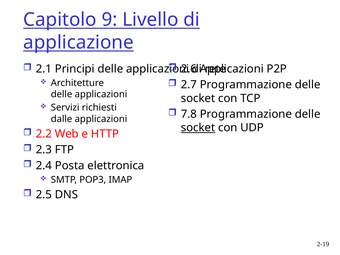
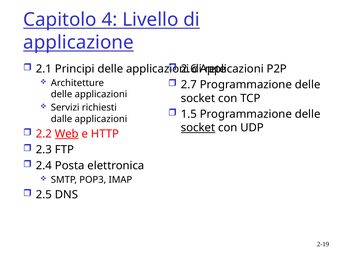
9: 9 -> 4 (109, 20)
7.8: 7.8 -> 1.5 (189, 114)
Web underline: none -> present (67, 134)
